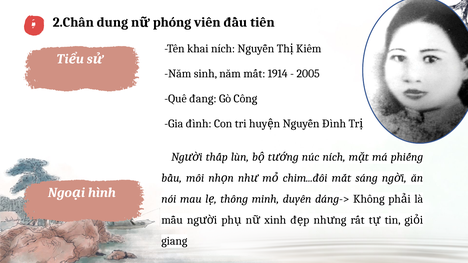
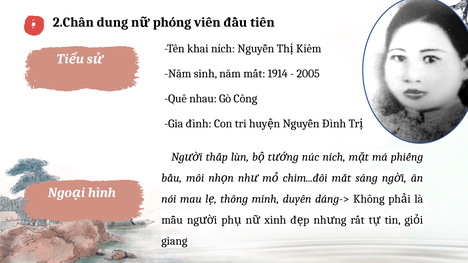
đang: đang -> nhau (203, 99)
